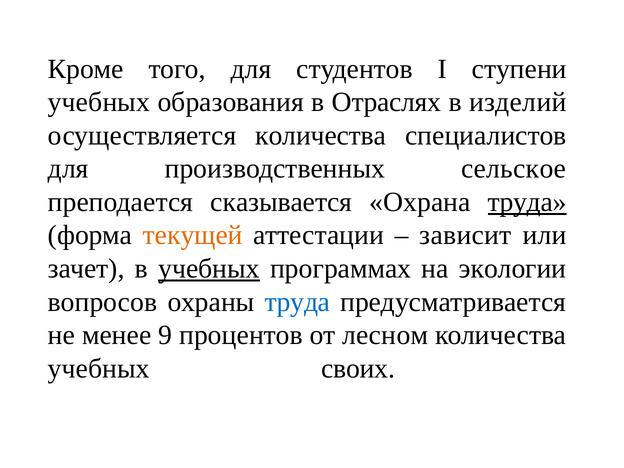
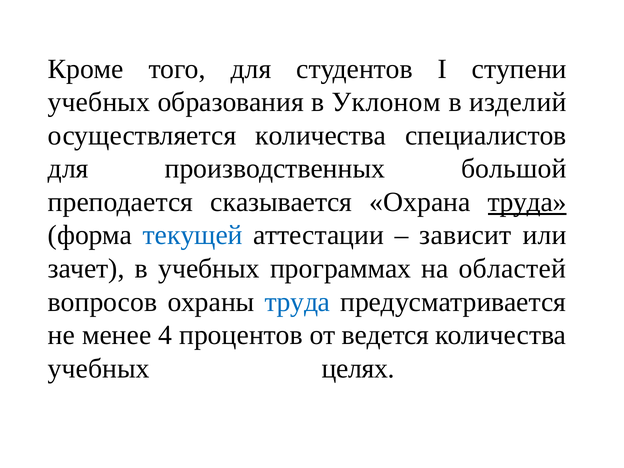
Отраслях: Отраслях -> Уклоном (386, 102)
сельское: сельское -> большой (514, 169)
текущей colour: orange -> blue (193, 235)
учебных underline: present -> none (209, 269)
экологии: экологии -> областей (512, 269)
9: 9 -> 4 (165, 335)
лесном: лесном -> ведется (385, 335)
своих: своих -> целях (358, 368)
